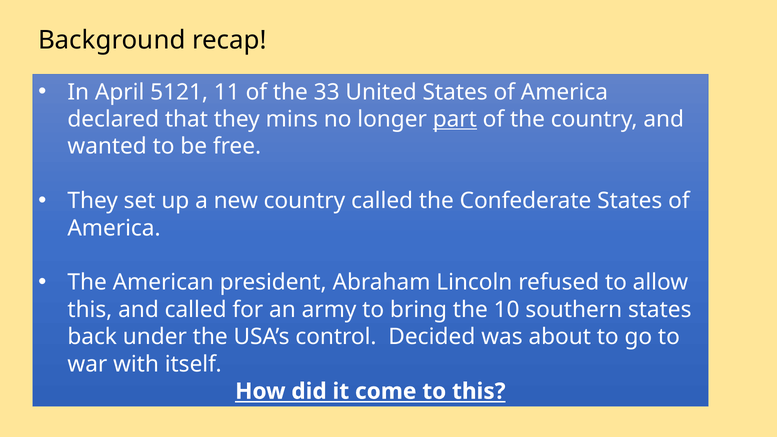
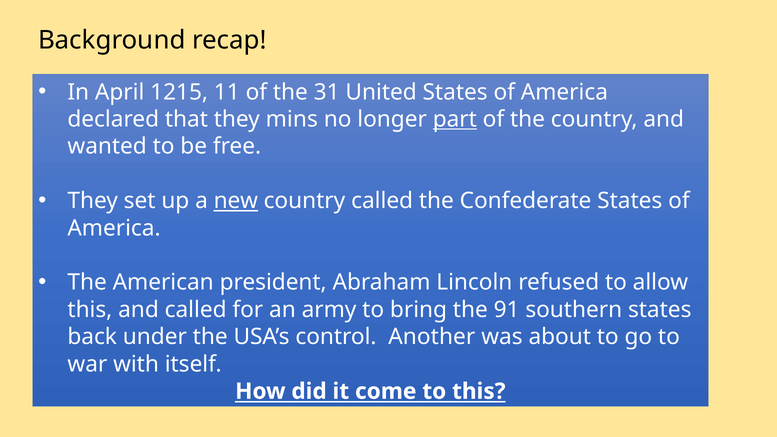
5121: 5121 -> 1215 (179, 92)
33: 33 -> 31 (327, 92)
new underline: none -> present (236, 201)
10: 10 -> 91 (507, 310)
Decided: Decided -> Another (432, 337)
